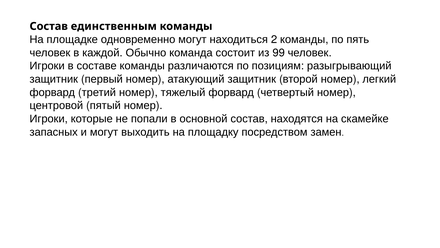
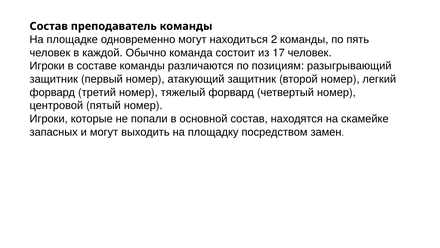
единственным: единственным -> преподаватель (114, 26)
99: 99 -> 17 (279, 53)
